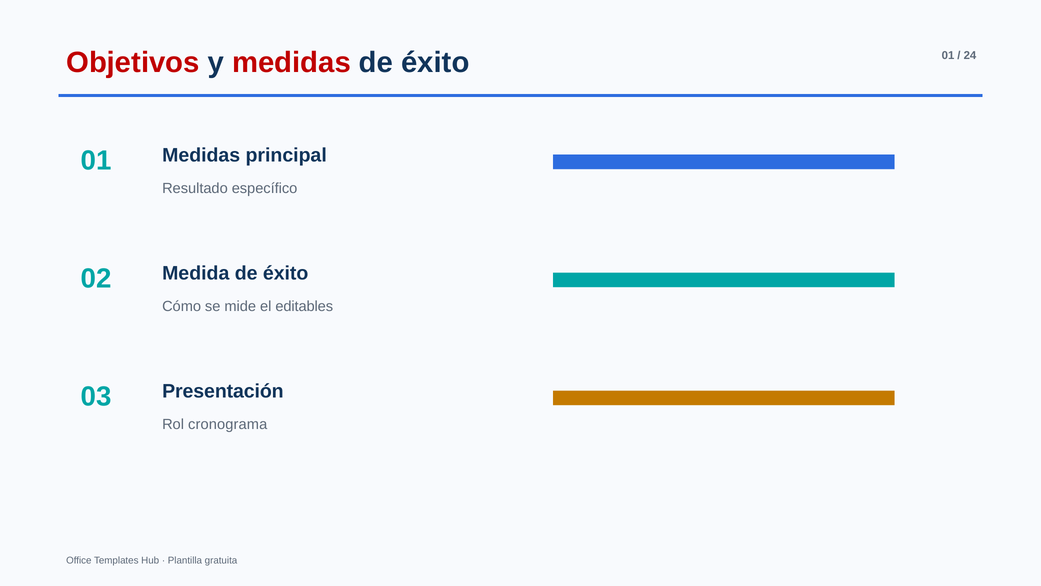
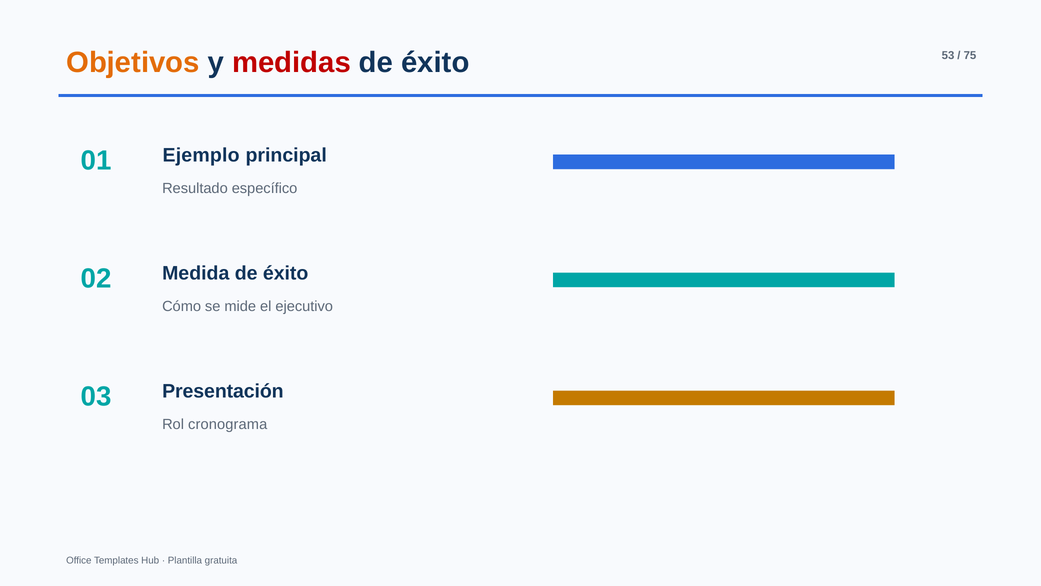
Objetivos colour: red -> orange (133, 62)
éxito 01: 01 -> 53 (948, 55)
24: 24 -> 75 (970, 55)
01 Medidas: Medidas -> Ejemplo (201, 155)
editables: editables -> ejecutivo (304, 306)
